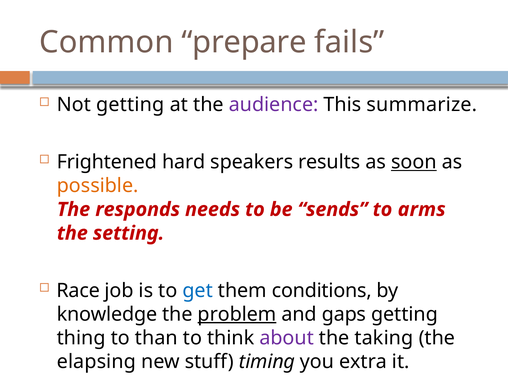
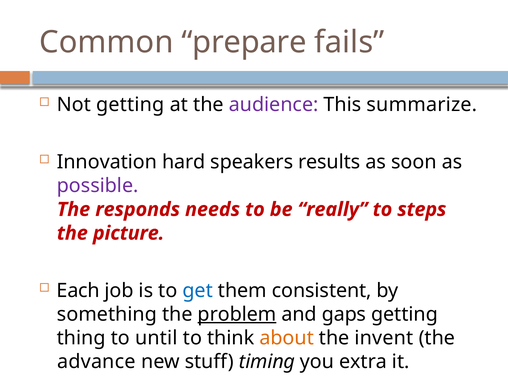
Frightened: Frightened -> Innovation (107, 162)
soon underline: present -> none (414, 162)
possible colour: orange -> purple (98, 186)
sends: sends -> really (333, 209)
arms: arms -> steps (422, 209)
setting: setting -> picture (129, 233)
Race: Race -> Each (78, 290)
conditions: conditions -> consistent (322, 290)
knowledge: knowledge -> something (107, 314)
than: than -> until (156, 338)
about colour: purple -> orange (287, 338)
taking: taking -> invent (384, 338)
elapsing: elapsing -> advance (96, 362)
